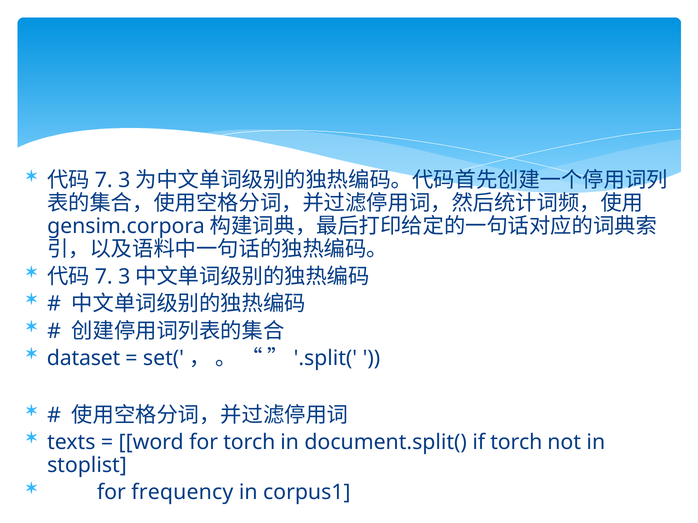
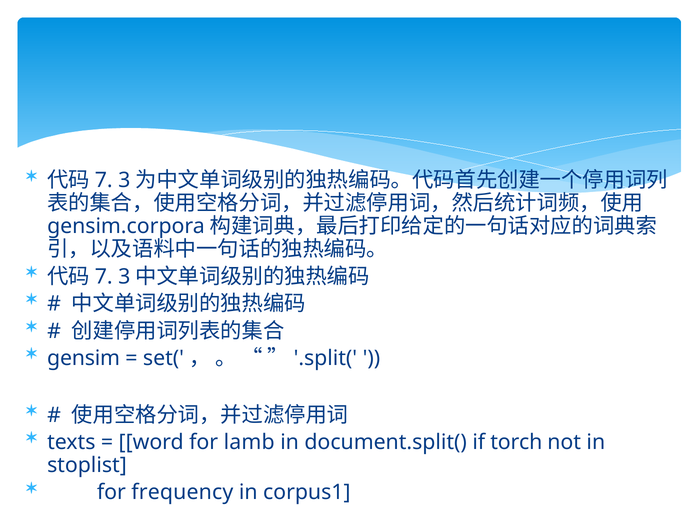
dataset: dataset -> gensim (84, 359)
for torch: torch -> lamb (249, 443)
